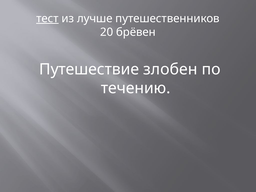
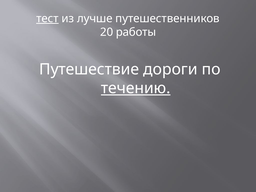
брёвен: брёвен -> работы (136, 32)
злобен: злобен -> дороги (170, 69)
течению underline: none -> present (136, 88)
